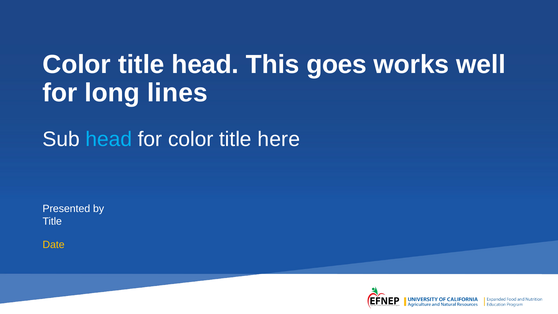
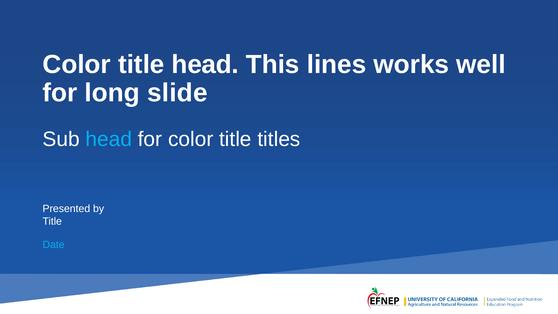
goes: goes -> lines (337, 64)
lines: lines -> slide (177, 93)
here: here -> titles (279, 139)
Date colour: yellow -> light blue (54, 245)
